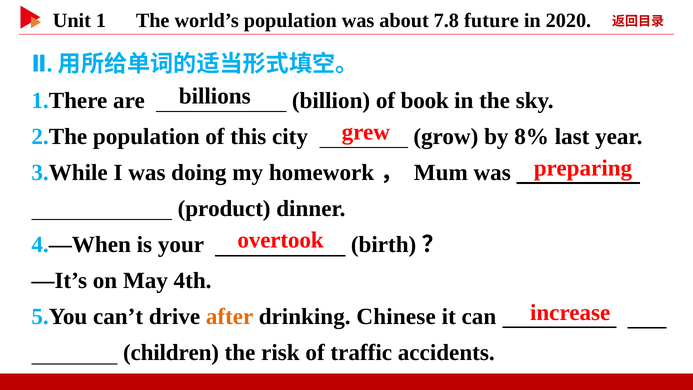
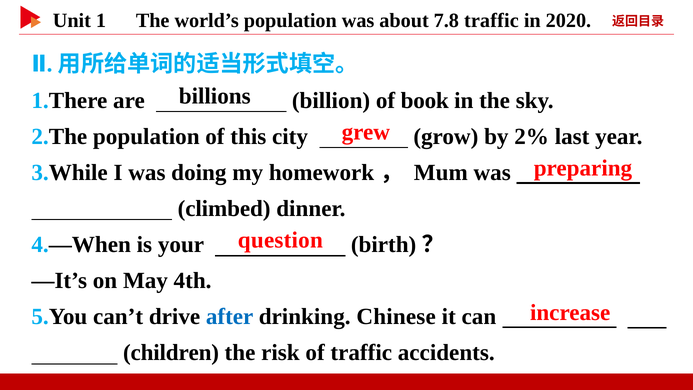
future: future -> traffic (491, 21)
8%: 8% -> 2% (532, 136)
product: product -> climbed (224, 208)
overtook: overtook -> question (280, 240)
after colour: orange -> blue (230, 317)
